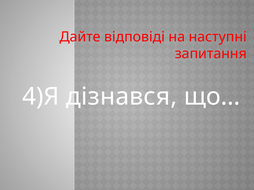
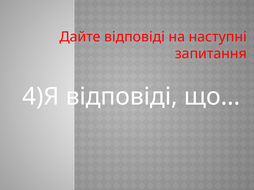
4)Я дізнався: дізнався -> відповіді (122, 97)
